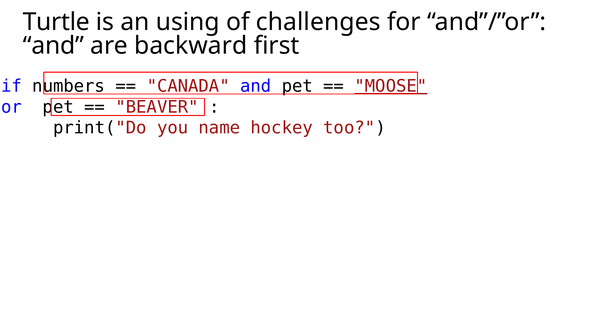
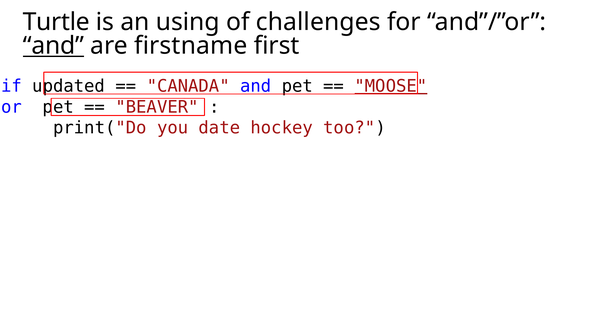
and underline: none -> present (53, 46)
backward: backward -> firstname (191, 46)
numbers: numbers -> updated (69, 86)
name: name -> date (219, 128)
